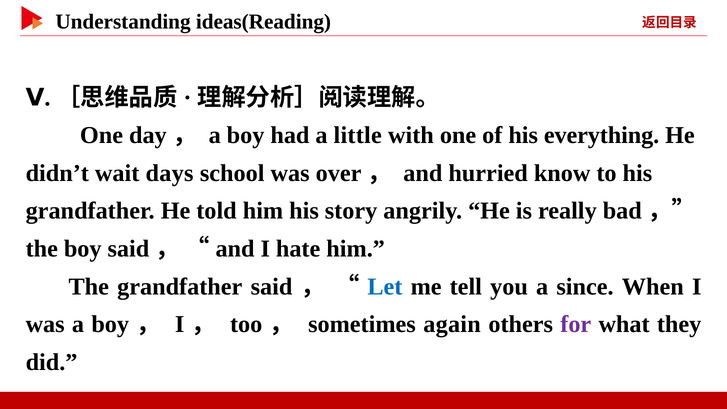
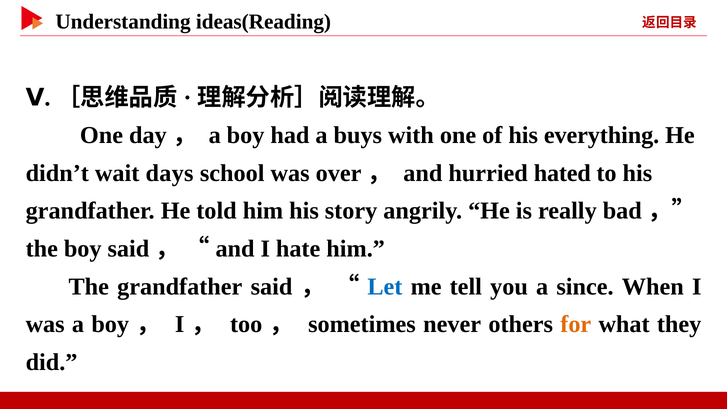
little: little -> buys (358, 135)
know: know -> hated (562, 173)
again: again -> never (452, 324)
for colour: purple -> orange (576, 324)
